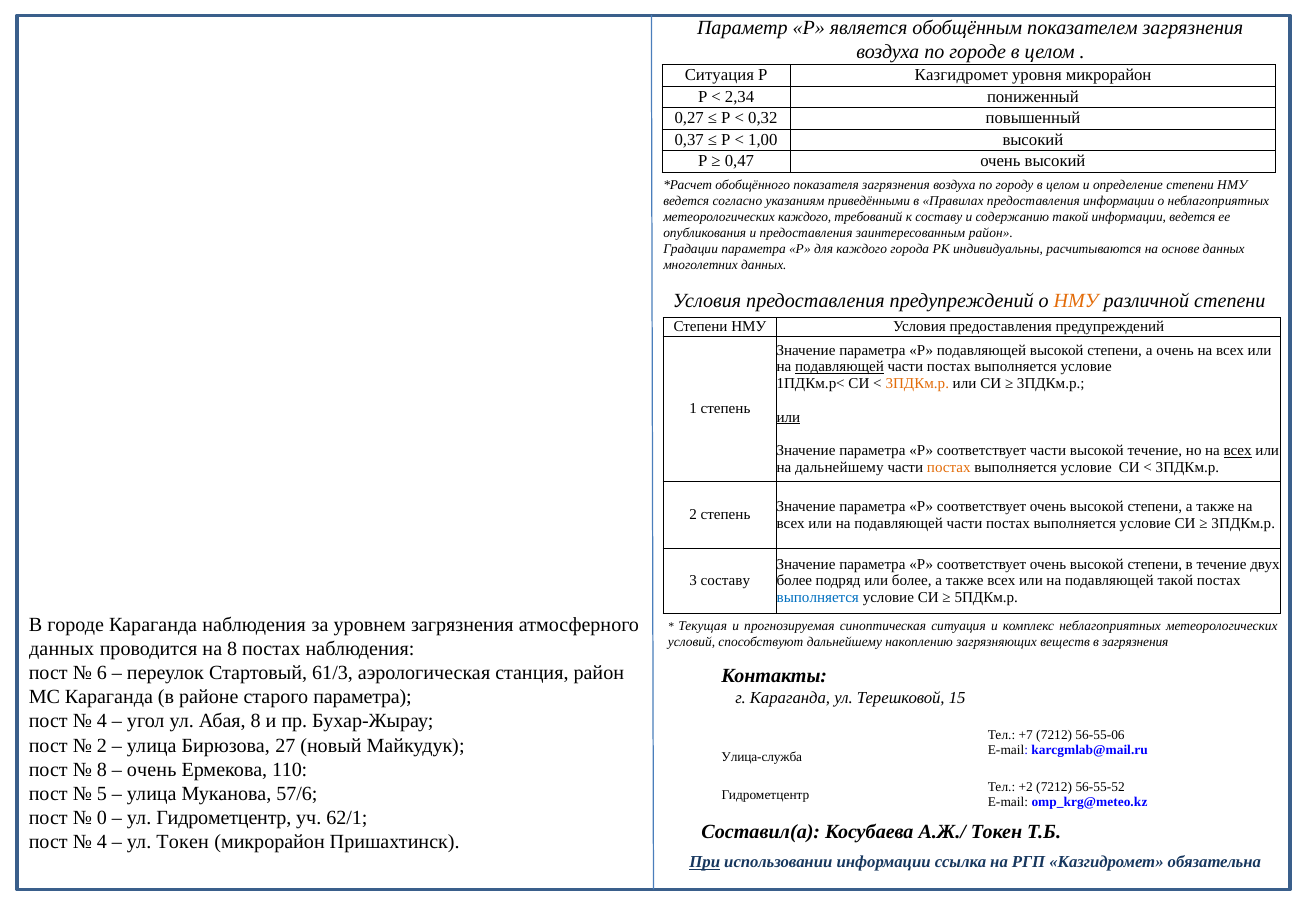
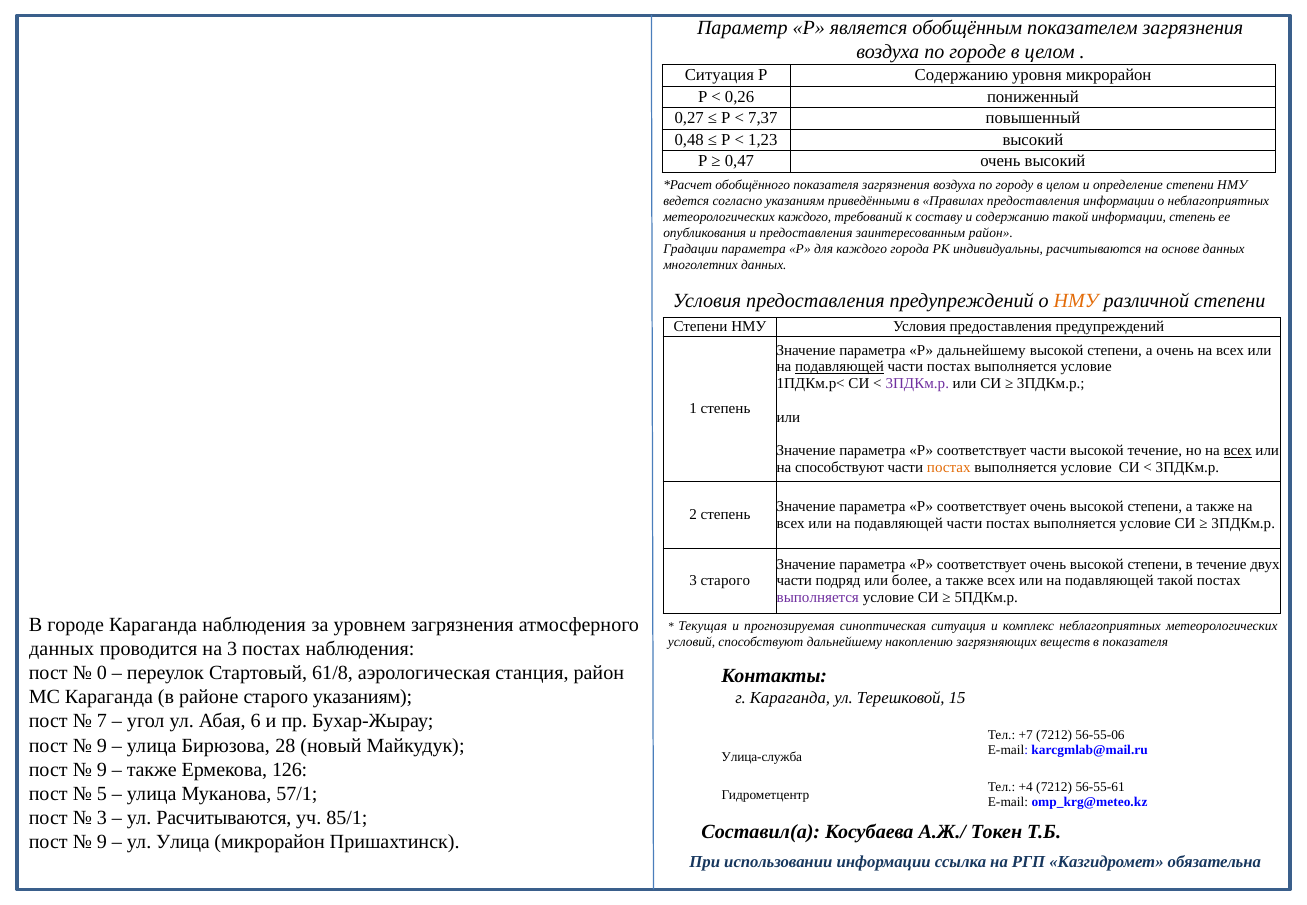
Р Казгидромет: Казгидромет -> Содержанию (961, 75)
2,34: 2,34 -> 0,26 (740, 97)
0,32: 0,32 -> 7,37 (763, 118)
0,37: 0,37 -> 0,48 (689, 140)
1,00: 1,00 -> 1,23 (763, 140)
информации ведется: ведется -> степень (1192, 217)
Р подавляющей: подавляющей -> дальнейшему (981, 350)
3ПДКм.р colour: orange -> purple (917, 384)
или underline: present -> none (788, 417)
на дальнейшему: дальнейшему -> способствуют (840, 467)
3 составу: составу -> старого (725, 581)
более: более -> части (794, 581)
выполняется colour: blue -> purple (818, 597)
в загрязнения: загрязнения -> показателя (1135, 642)
на 8: 8 -> 3 (232, 649)
6: 6 -> 0 (102, 673)
61/3: 61/3 -> 61/8 (333, 673)
старого параметра: параметра -> указаниям (363, 697)
4: 4 -> 7 (102, 721)
Абая 8: 8 -> 6 (256, 721)
2: 2 -> 9 (102, 745)
27: 27 -> 28 (285, 745)
8: 8 -> 9 (102, 769)
очень: очень -> также (152, 769)
110: 110 -> 126 (290, 769)
+2: +2 -> +4 (1026, 787)
56-55-52: 56-55-52 -> 56-55-61 (1100, 787)
57/6: 57/6 -> 57/1 (297, 794)
0: 0 -> 3 (102, 818)
ул Гидрометцентр: Гидрометцентр -> Расчитываются (224, 818)
62/1: 62/1 -> 85/1 (347, 818)
4: 4 -> 9 (102, 842)
ул Токен: Токен -> Улица (183, 842)
При underline: present -> none (705, 862)
